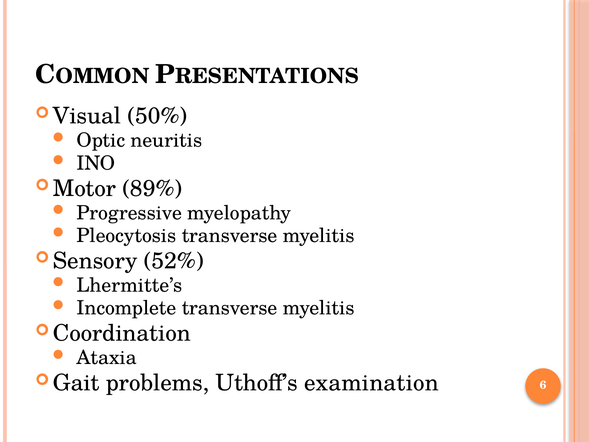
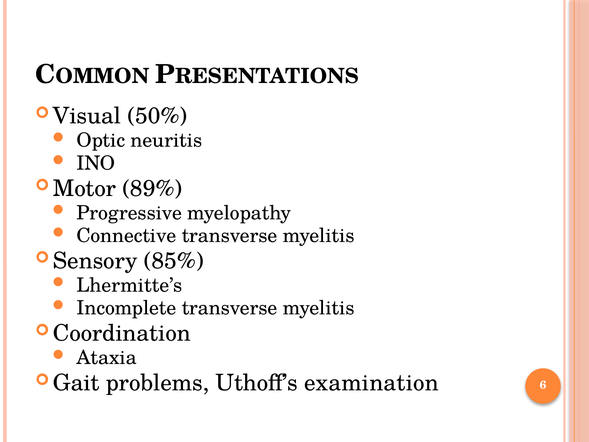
Pleocytosis: Pleocytosis -> Connective (126, 236)
52%: 52% -> 85% (174, 261)
